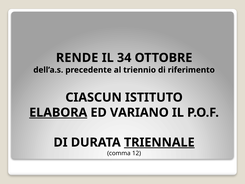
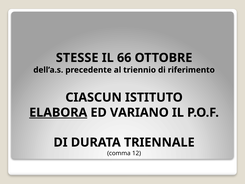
RENDE: RENDE -> STESSE (77, 58)
34: 34 -> 66 (124, 58)
TRIENNALE underline: present -> none (159, 142)
